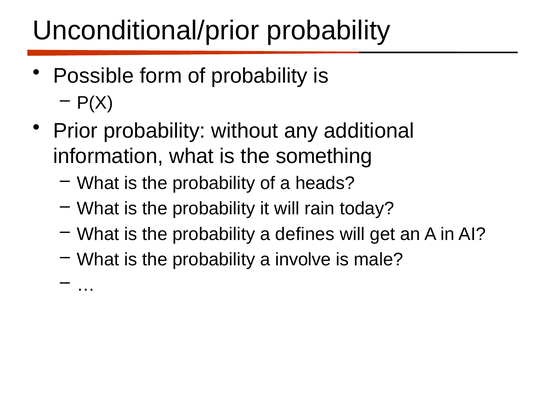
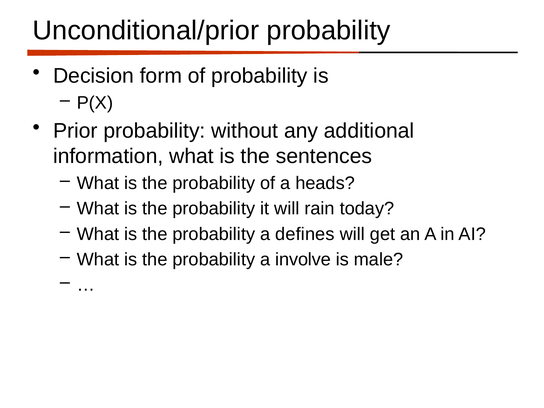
Possible: Possible -> Decision (94, 76)
something: something -> sentences (324, 156)
